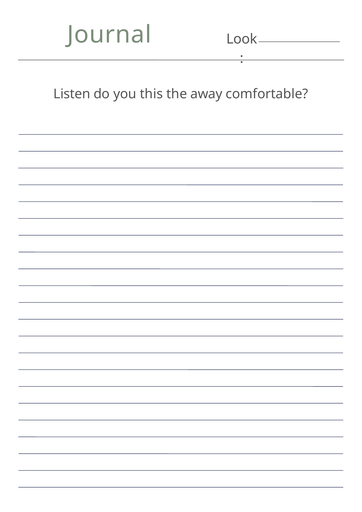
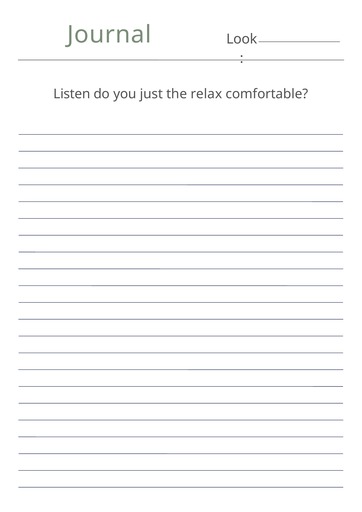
this: this -> just (151, 94)
away: away -> relax (206, 94)
